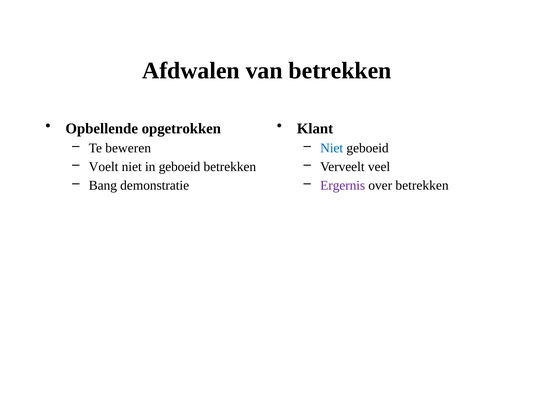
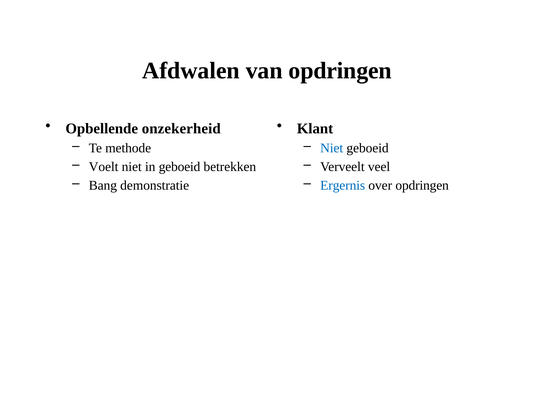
van betrekken: betrekken -> opdringen (340, 71)
opgetrokken: opgetrokken -> onzekerheid (181, 128)
beweren: beweren -> methode (128, 148)
Ergernis colour: purple -> blue (343, 185)
over betrekken: betrekken -> opdringen (422, 185)
